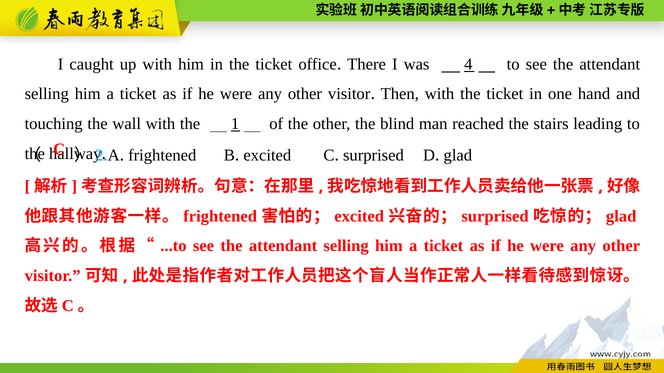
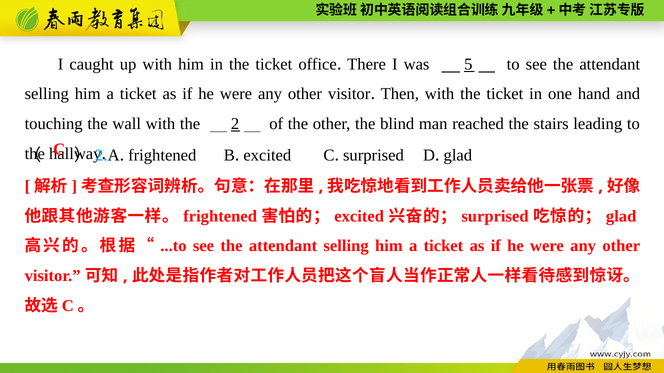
4: 4 -> 5 (468, 64)
1: 1 -> 2 (235, 124)
